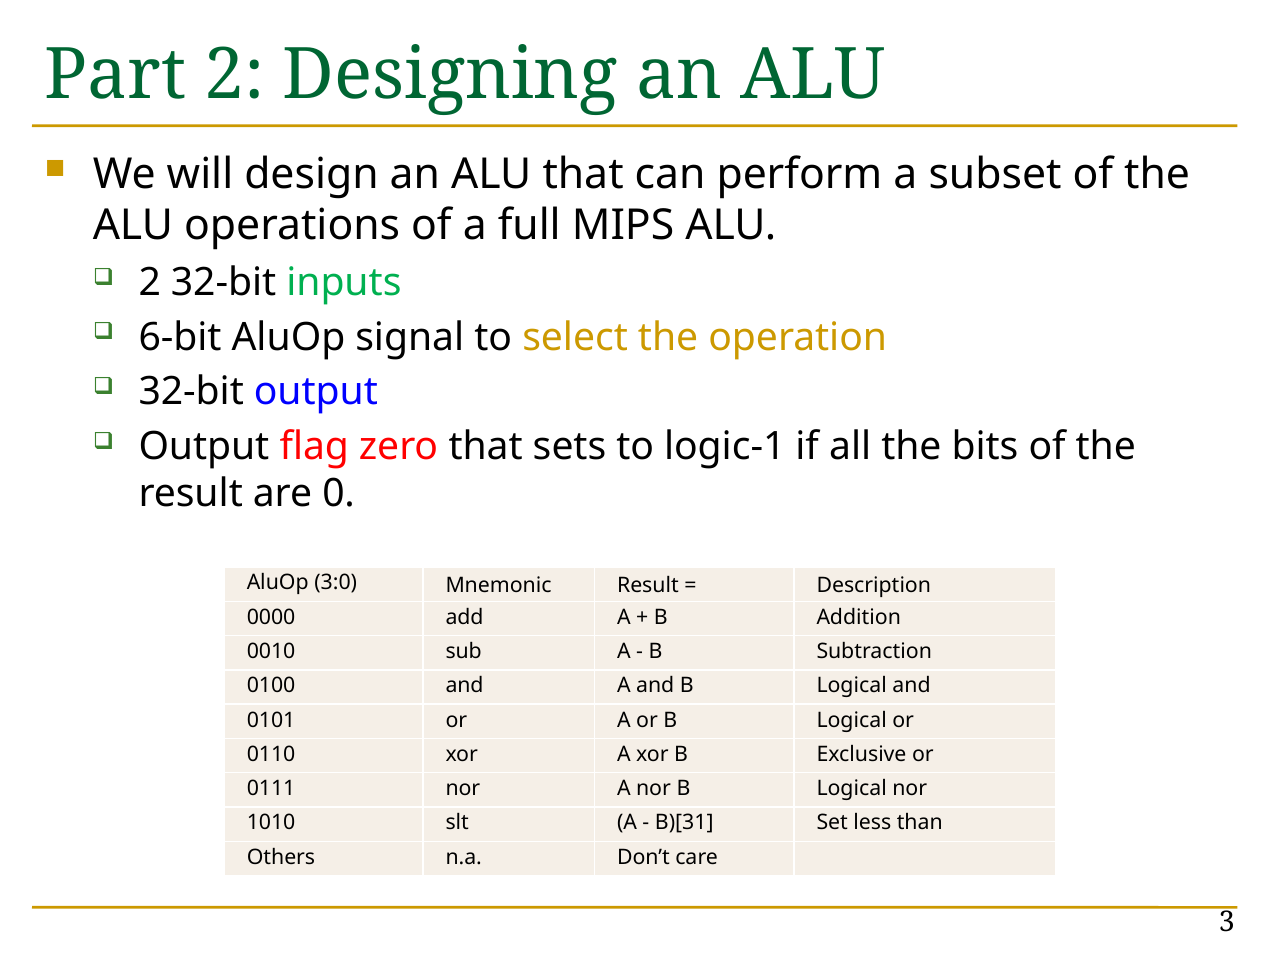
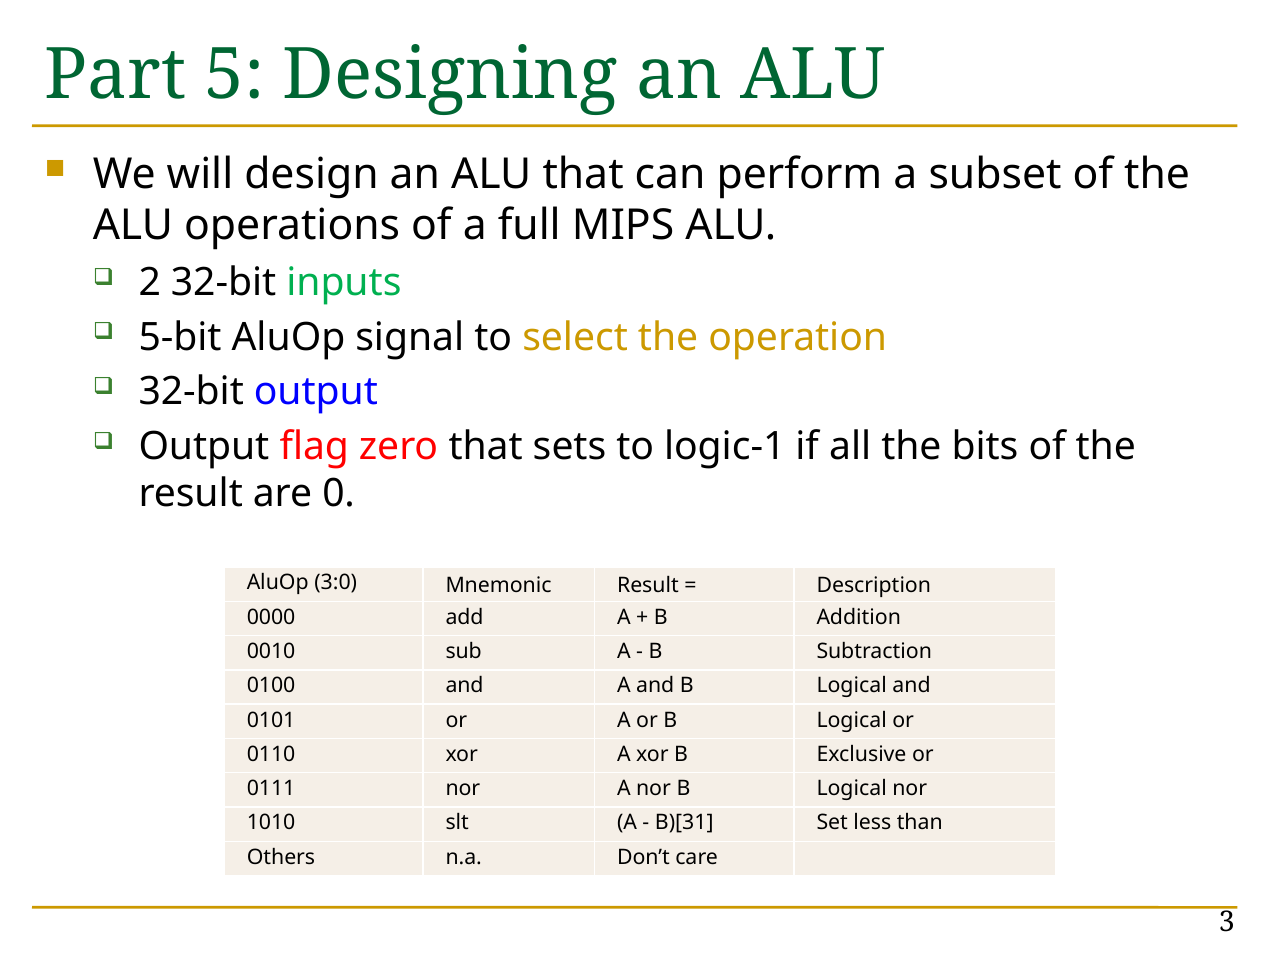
Part 2: 2 -> 5 (235, 75)
6-bit: 6-bit -> 5-bit (180, 337)
